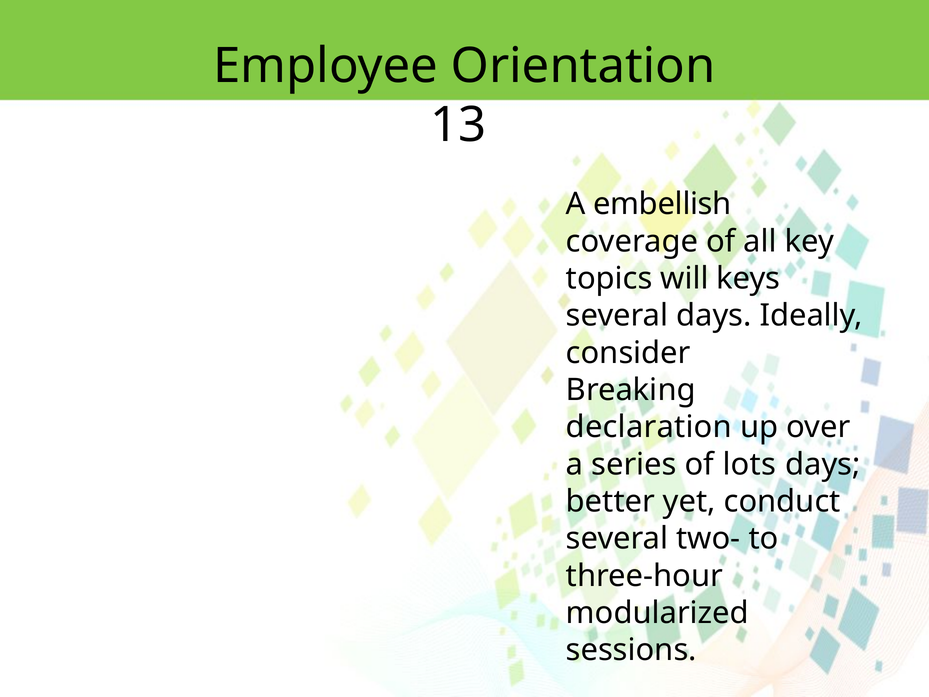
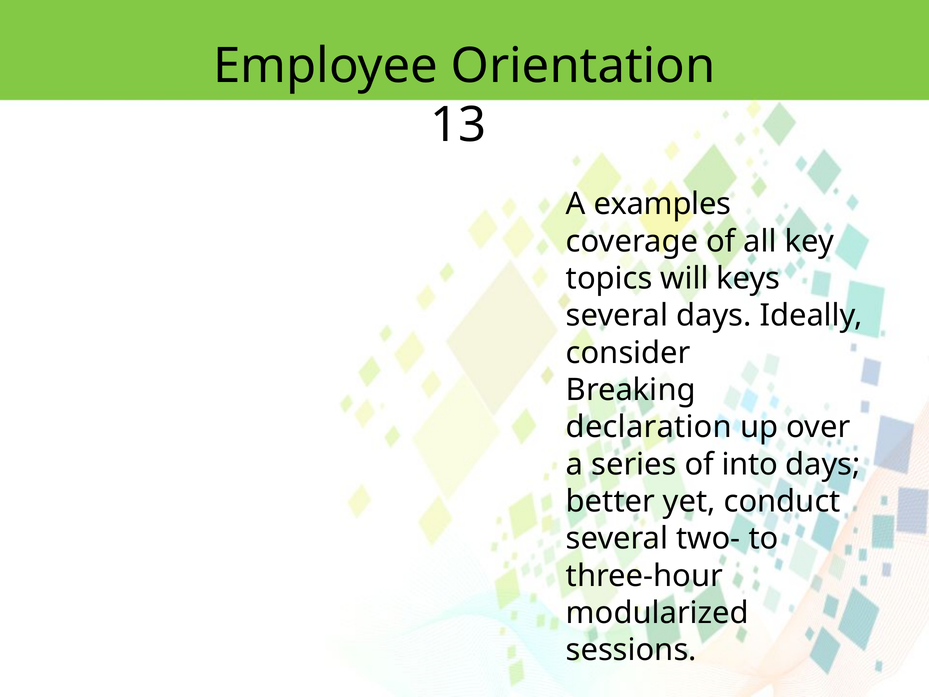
embellish: embellish -> examples (662, 204)
lots: lots -> into (750, 464)
